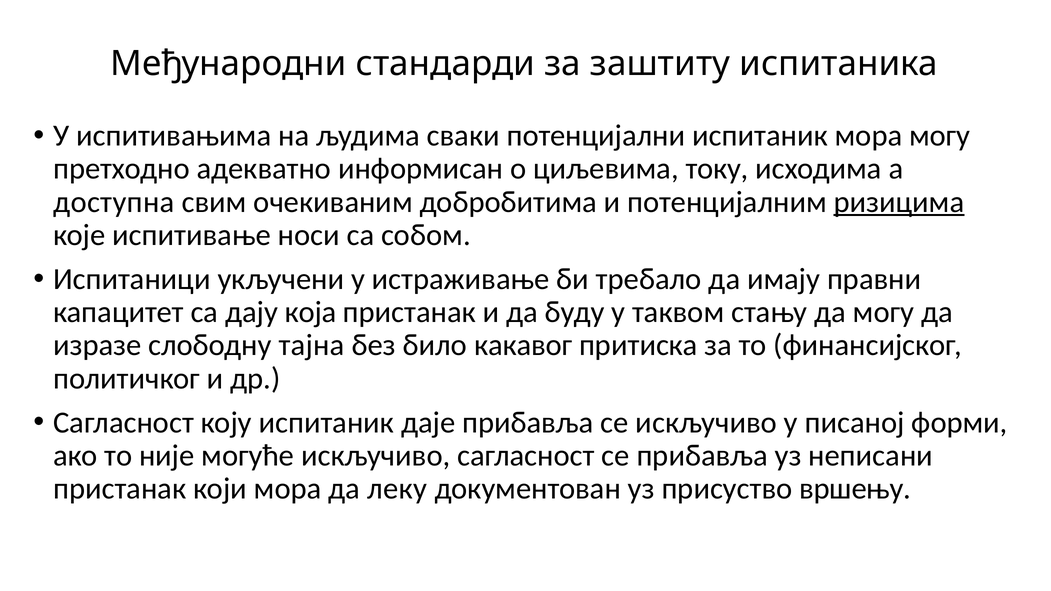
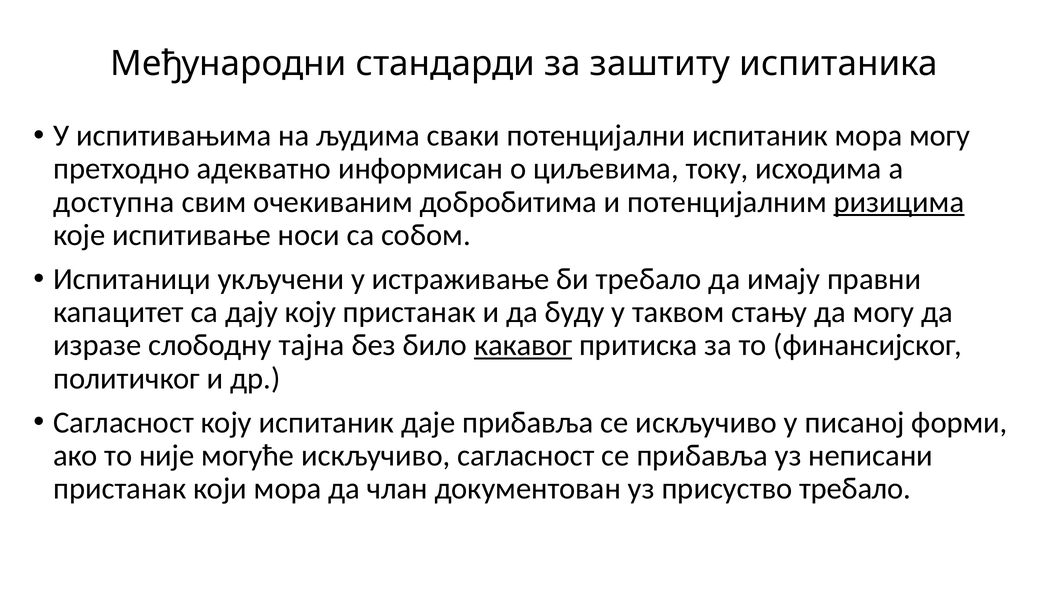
дају која: која -> коју (310, 312)
какавог underline: none -> present (523, 345)
леку: леку -> члан (397, 489)
присуство вршењу: вршењу -> требало (855, 489)
